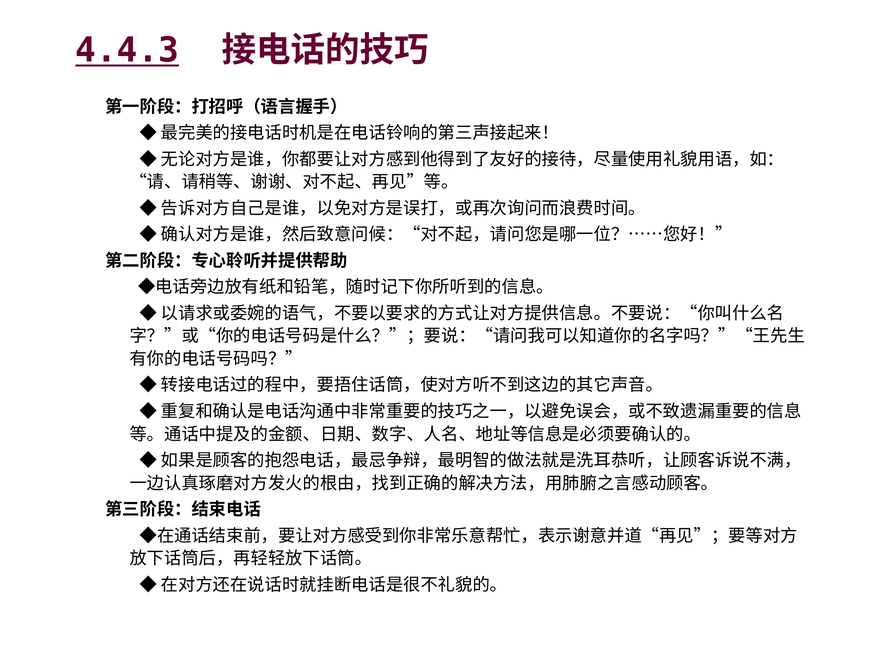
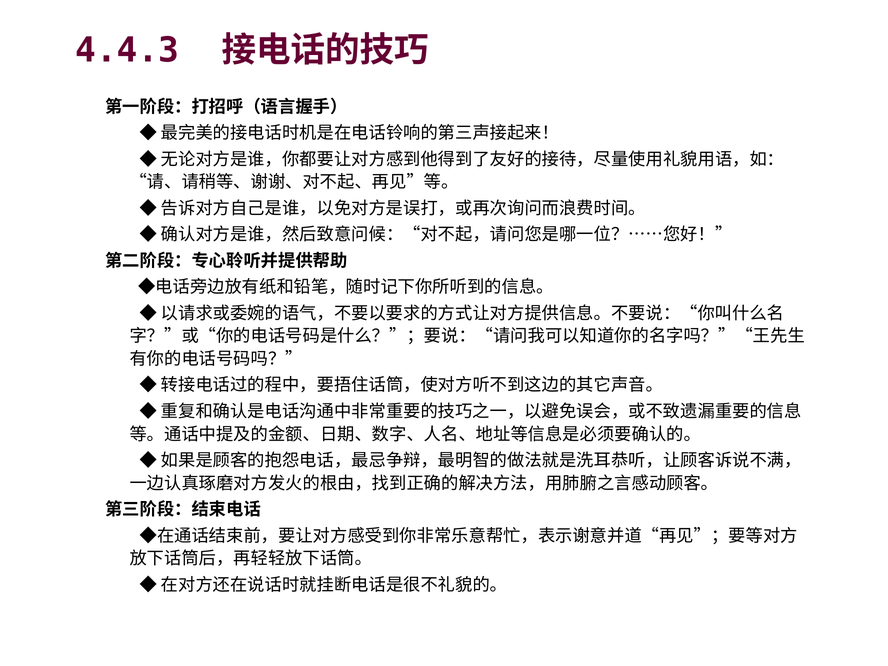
4.4.3 underline: present -> none (127, 50)
